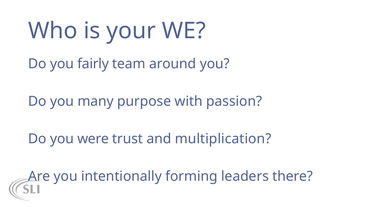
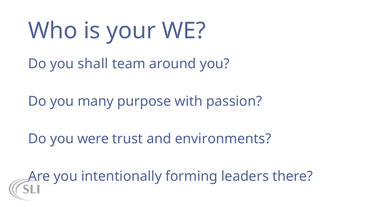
fairly: fairly -> shall (93, 64)
multiplication: multiplication -> environments (223, 139)
